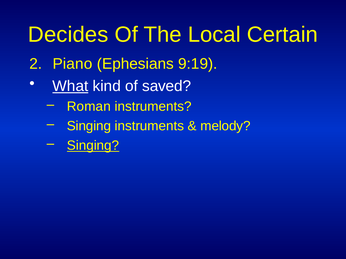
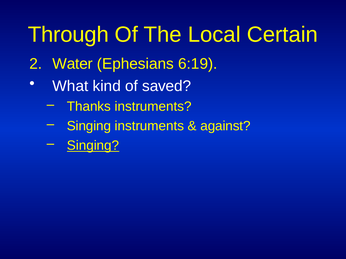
Decides: Decides -> Through (68, 35)
Piano: Piano -> Water (73, 64)
9:19: 9:19 -> 6:19 (198, 64)
What underline: present -> none (70, 86)
Roman: Roman -> Thanks (89, 107)
melody: melody -> against (225, 126)
